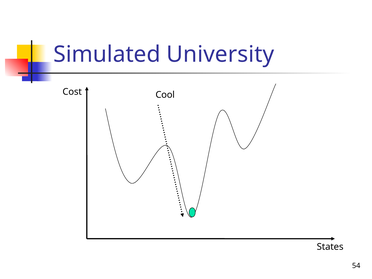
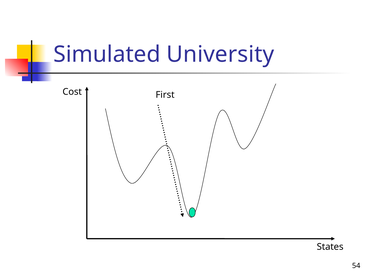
Cool: Cool -> First (165, 95)
